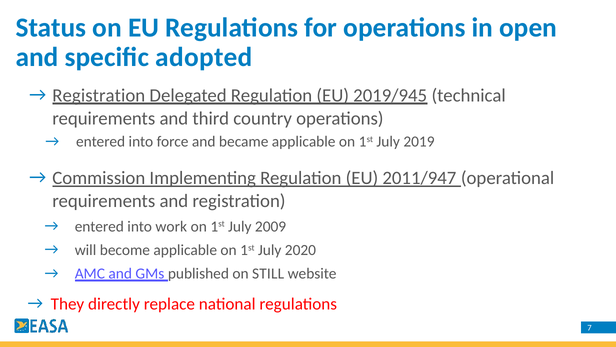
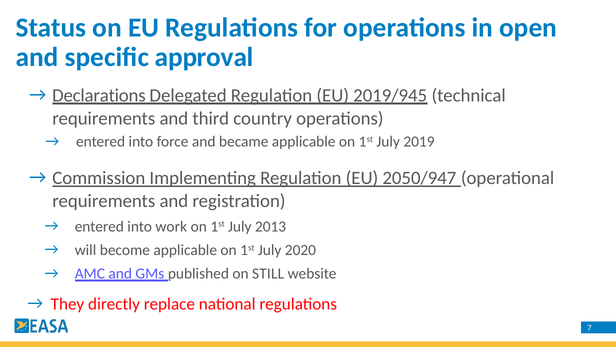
adopted: adopted -> approval (204, 57)
Registration: Registration -> Declarations (99, 95)
2011/947: 2011/947 -> 2050/947 (419, 178)
2009: 2009 -> 2013 (271, 226)
